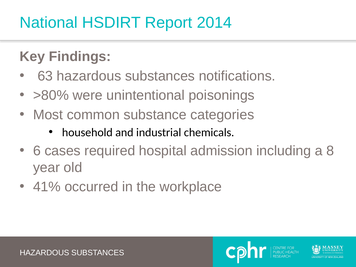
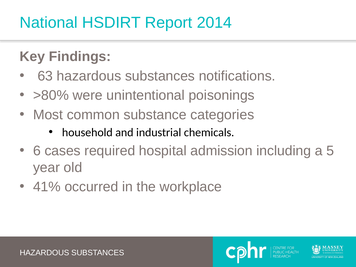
8: 8 -> 5 (330, 151)
